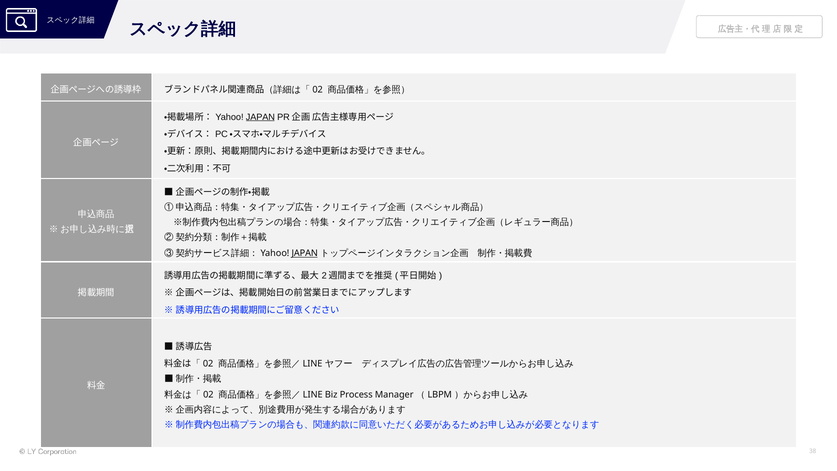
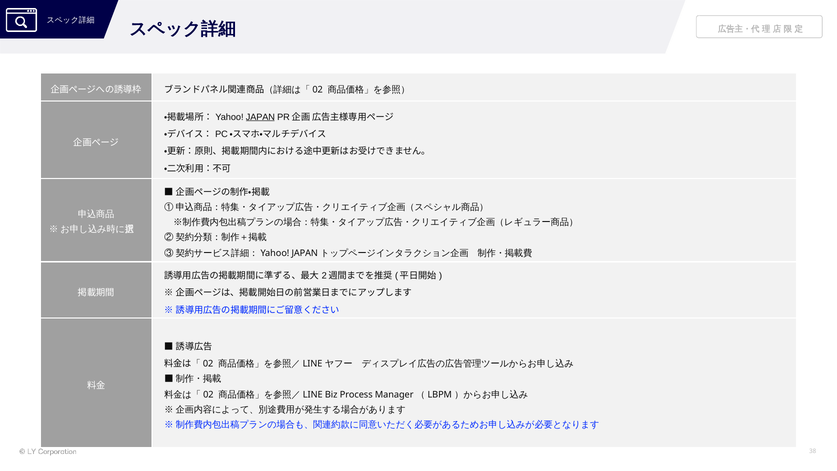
JAPAN underline: present -> none (305, 253)
